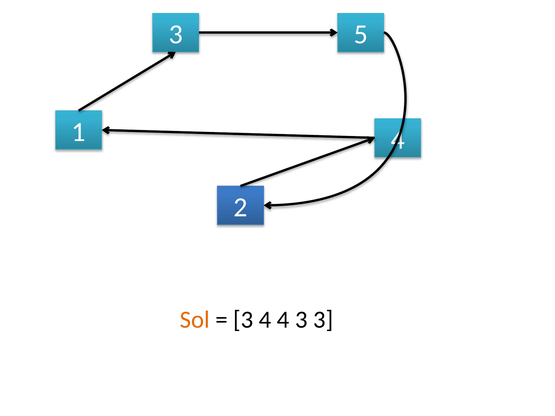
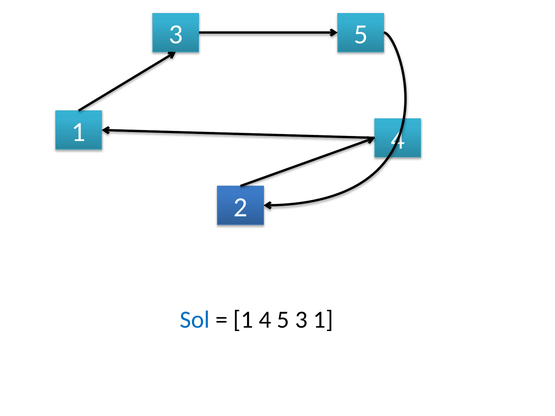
Sol colour: orange -> blue (195, 320)
3: 3 -> 1 (243, 320)
4: 4 -> 5 (283, 320)
3 3: 3 -> 1 (323, 320)
